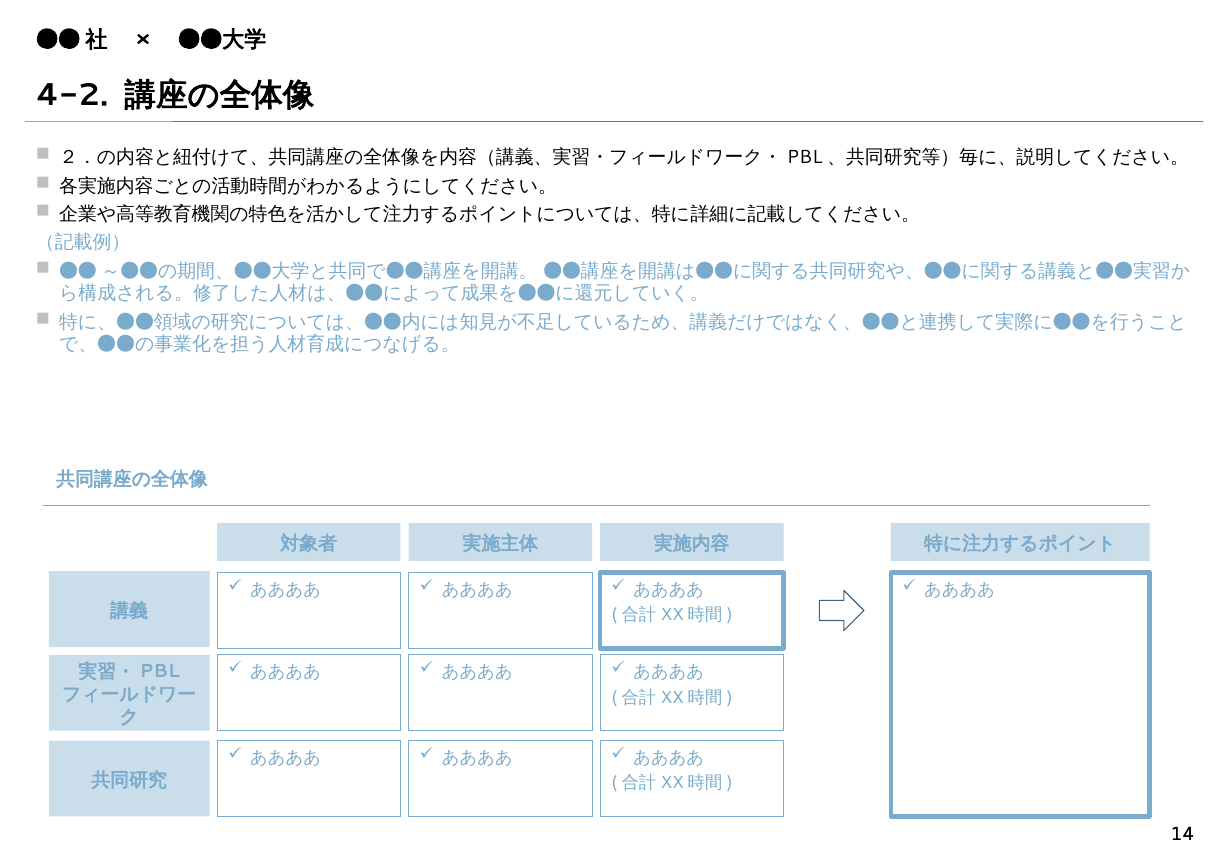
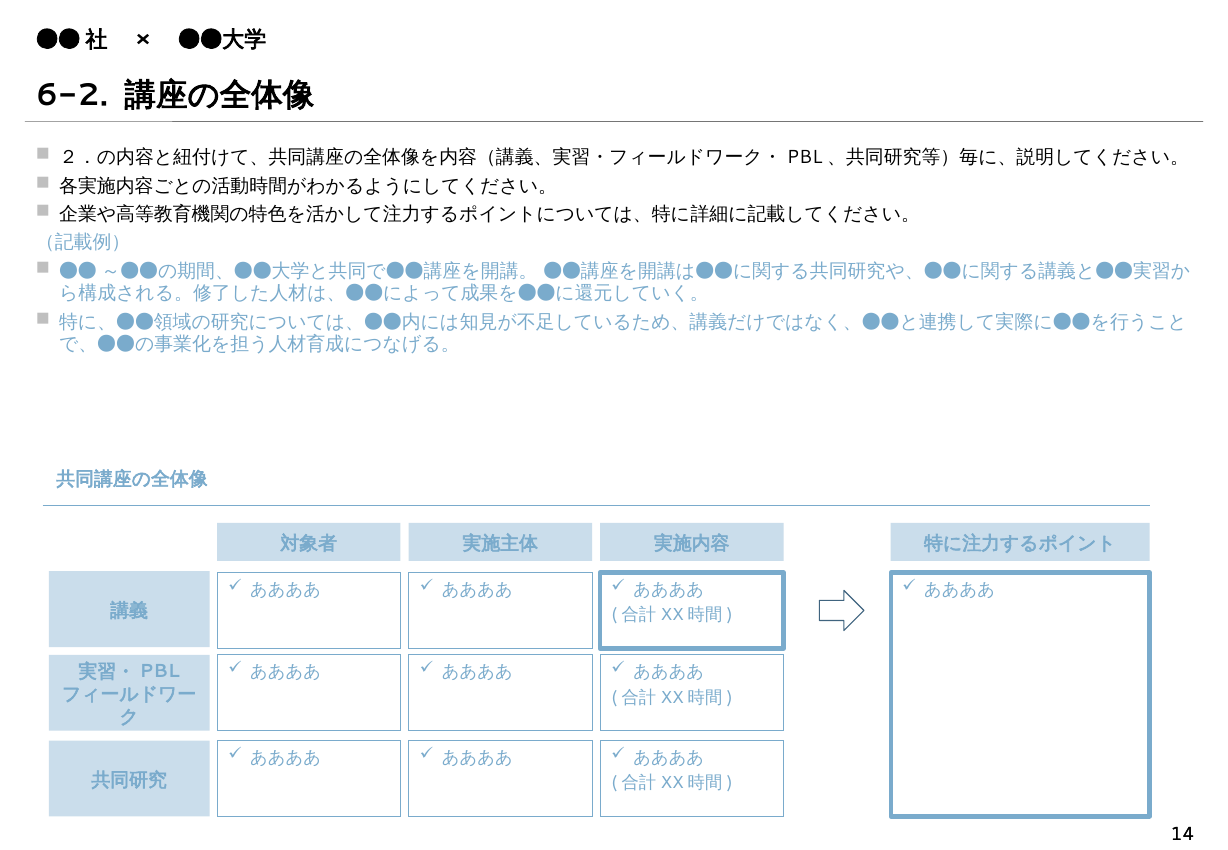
4-2: 4-2 -> 6-2 (72, 95)
